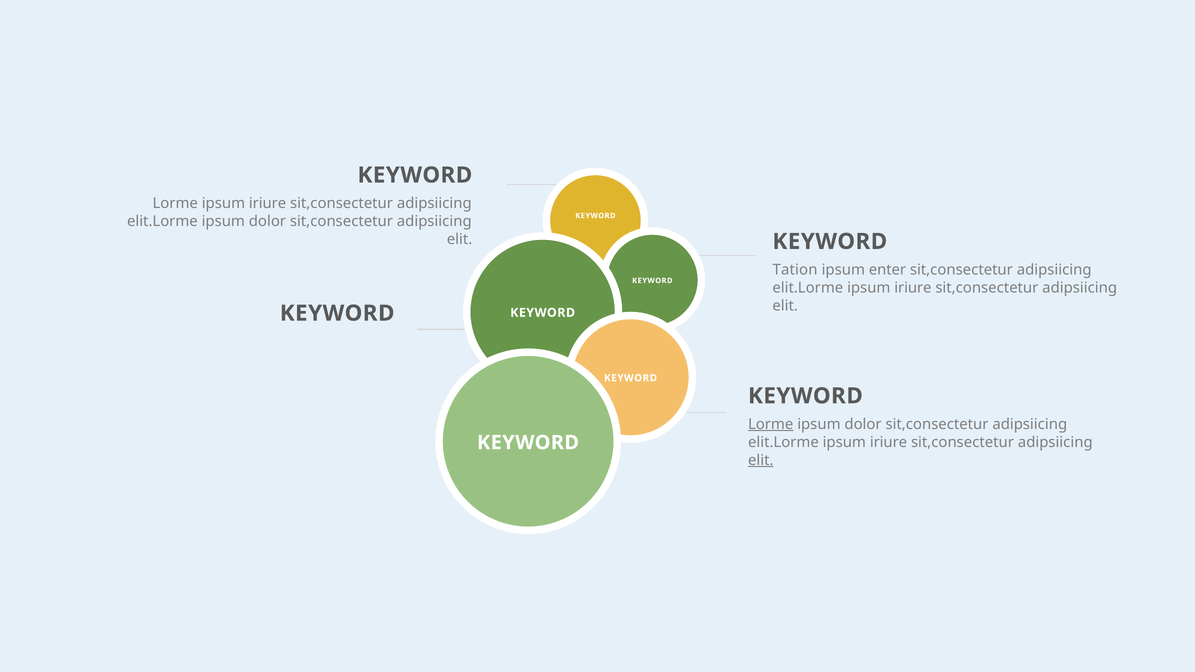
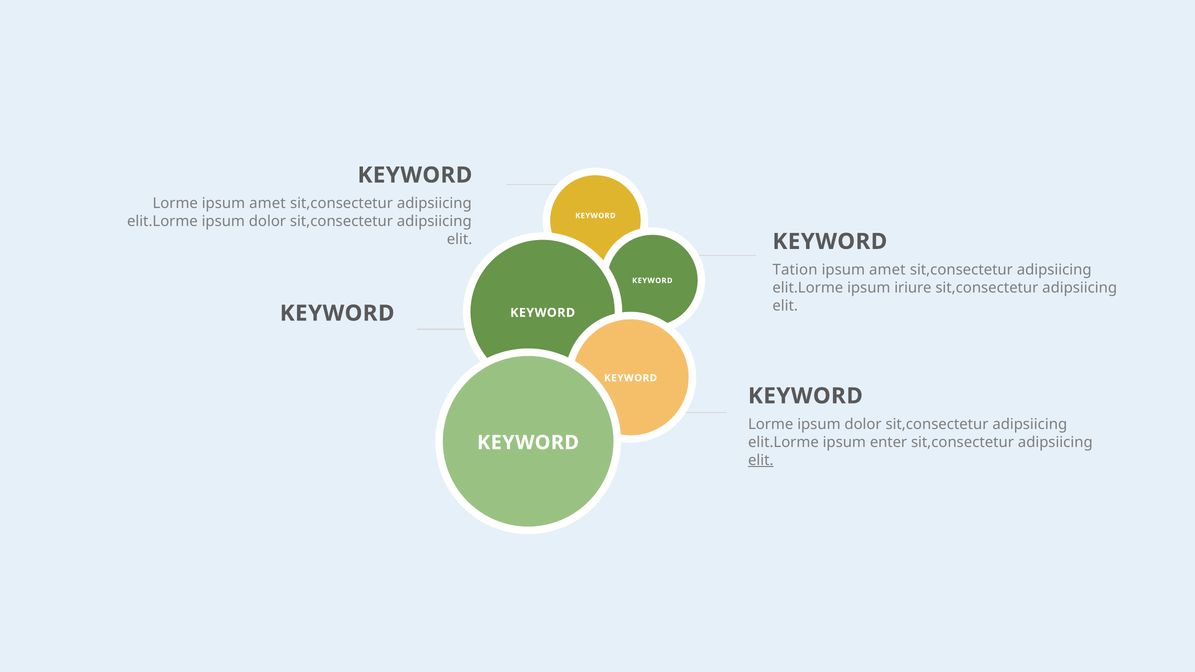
Lorme ipsum iriure: iriure -> amet (267, 204)
enter: enter -> amet (887, 270)
Lorme underline: present -> none (771, 424)
iriure: iriure -> enter (889, 442)
